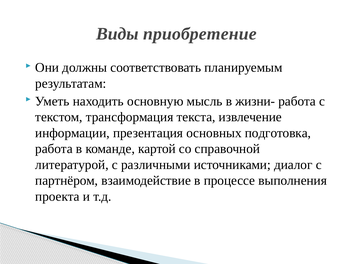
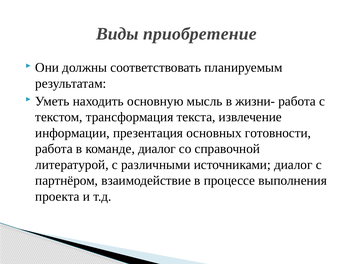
подготовка: подготовка -> готовности (278, 133)
команде картой: картой -> диалог (157, 149)
